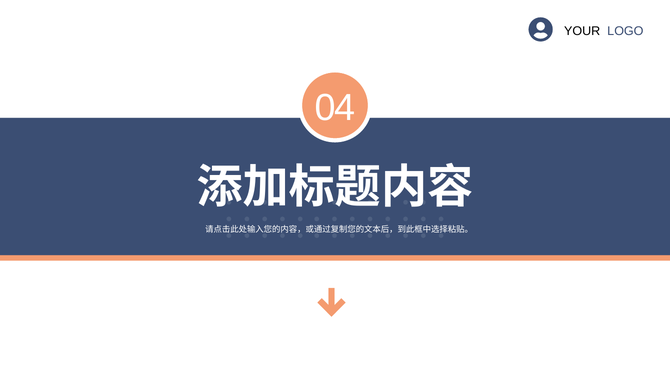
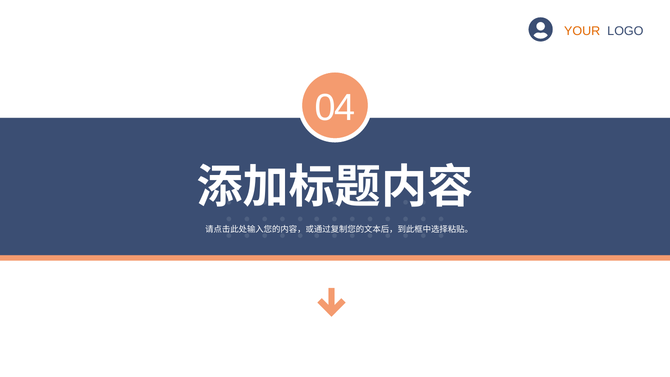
YOUR colour: black -> orange (582, 31)
